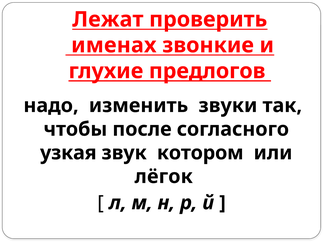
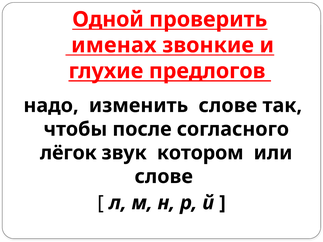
Лежат: Лежат -> Одной (108, 19)
изменить звуки: звуки -> слове (228, 106)
узкая: узкая -> лёгок (68, 153)
лёгок: лёгок -> слове (164, 177)
